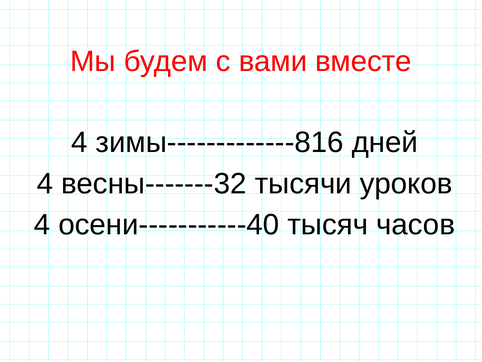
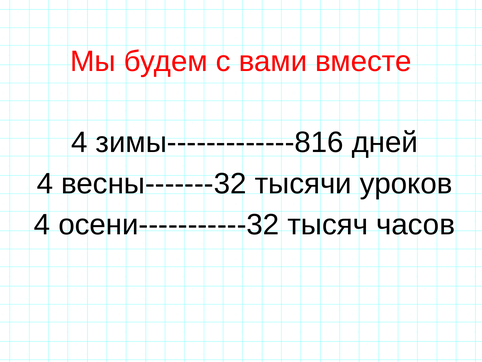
осени-----------40: осени-----------40 -> осени-----------32 (169, 225)
